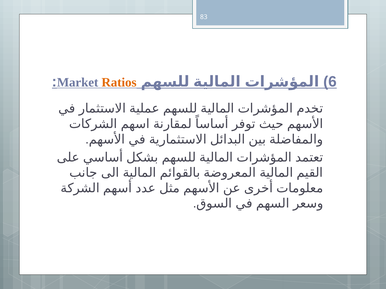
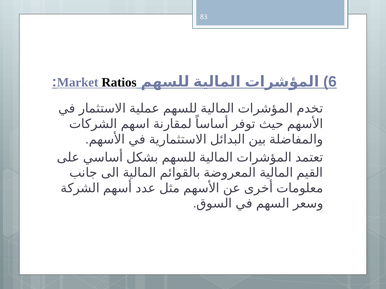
Ratios colour: orange -> black (119, 82)
